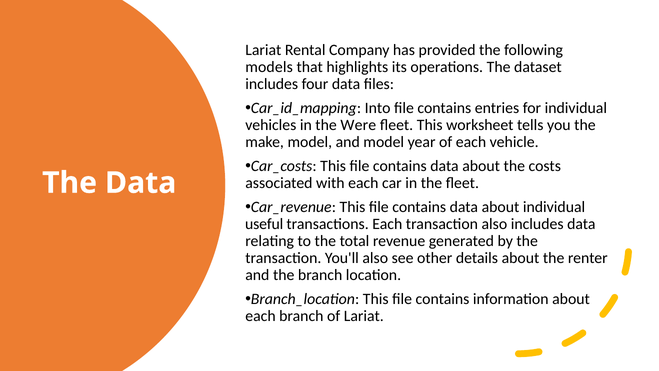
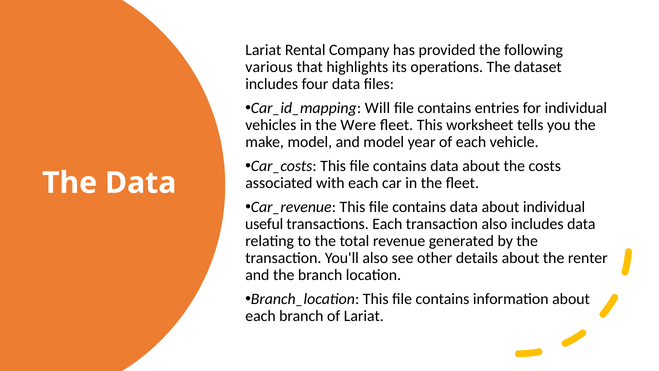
models: models -> various (269, 67)
Into: Into -> Will (378, 108)
